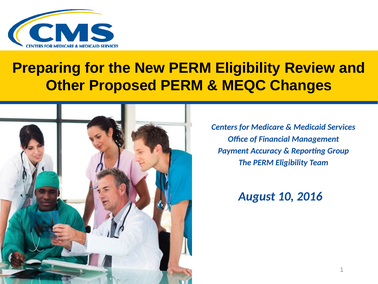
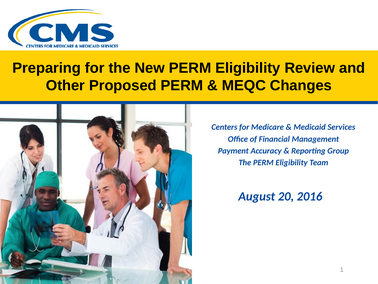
10: 10 -> 20 (286, 196)
